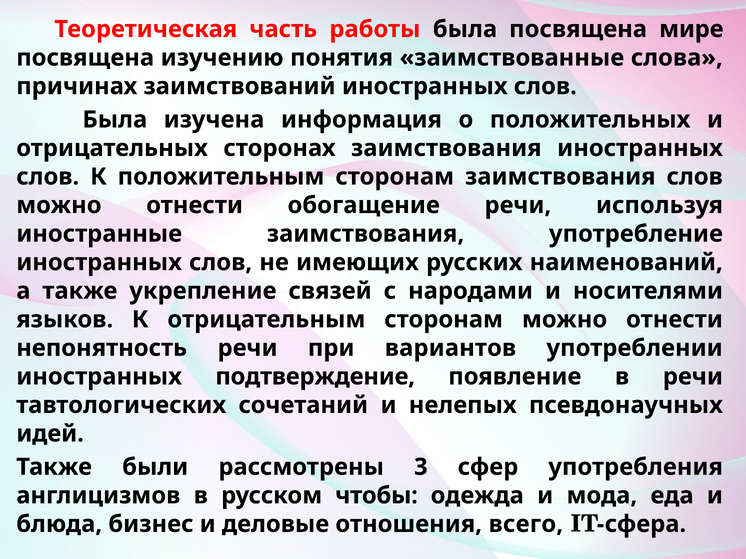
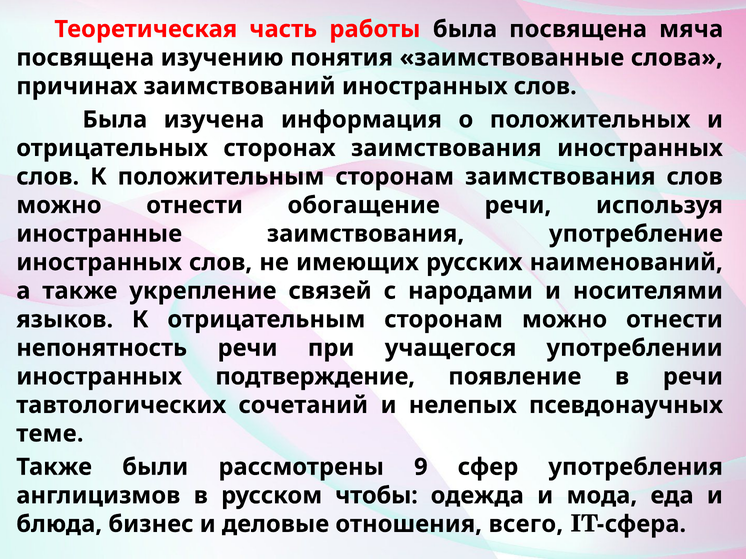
мире: мире -> мяча (691, 29)
вариантов: вариантов -> учащегося (451, 348)
идей: идей -> теме (50, 434)
3: 3 -> 9 (421, 467)
